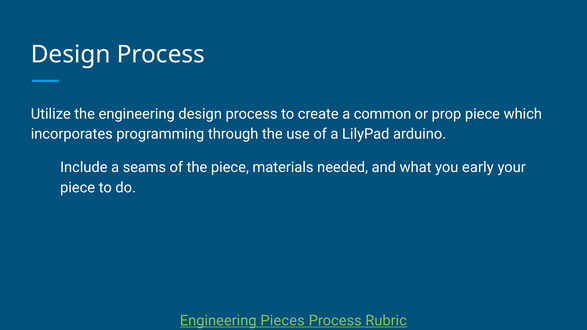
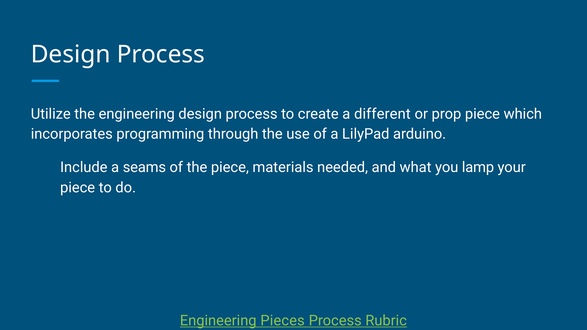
common: common -> different (382, 114)
early: early -> lamp (478, 167)
